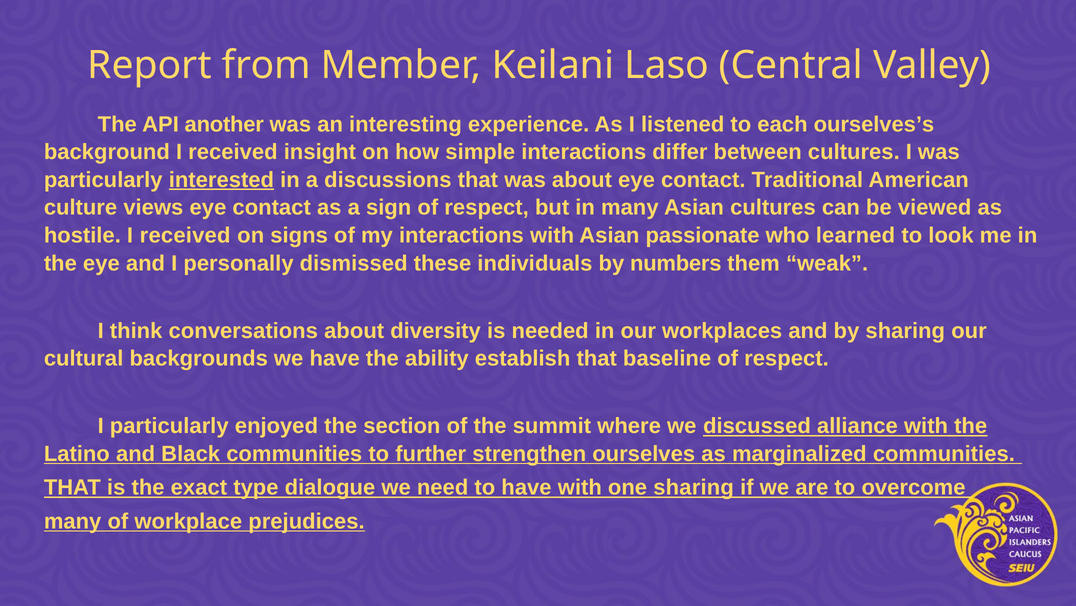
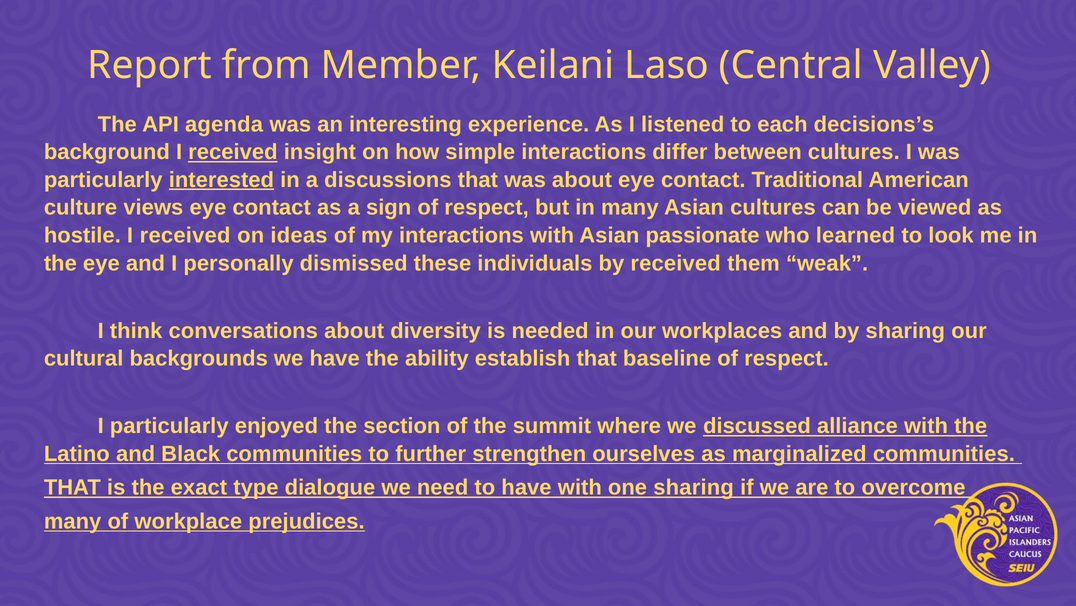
another: another -> agenda (224, 124)
ourselves’s: ourselves’s -> decisions’s (874, 124)
received underline: none -> present (233, 152)
signs: signs -> ideas (299, 235)
by numbers: numbers -> received (676, 263)
